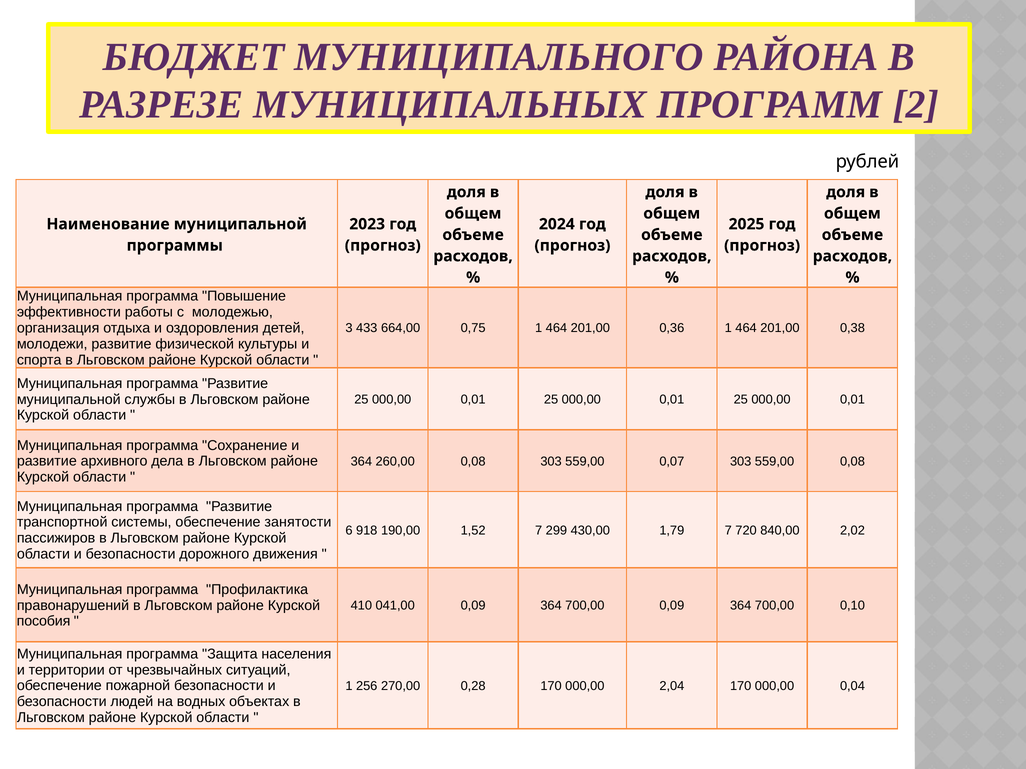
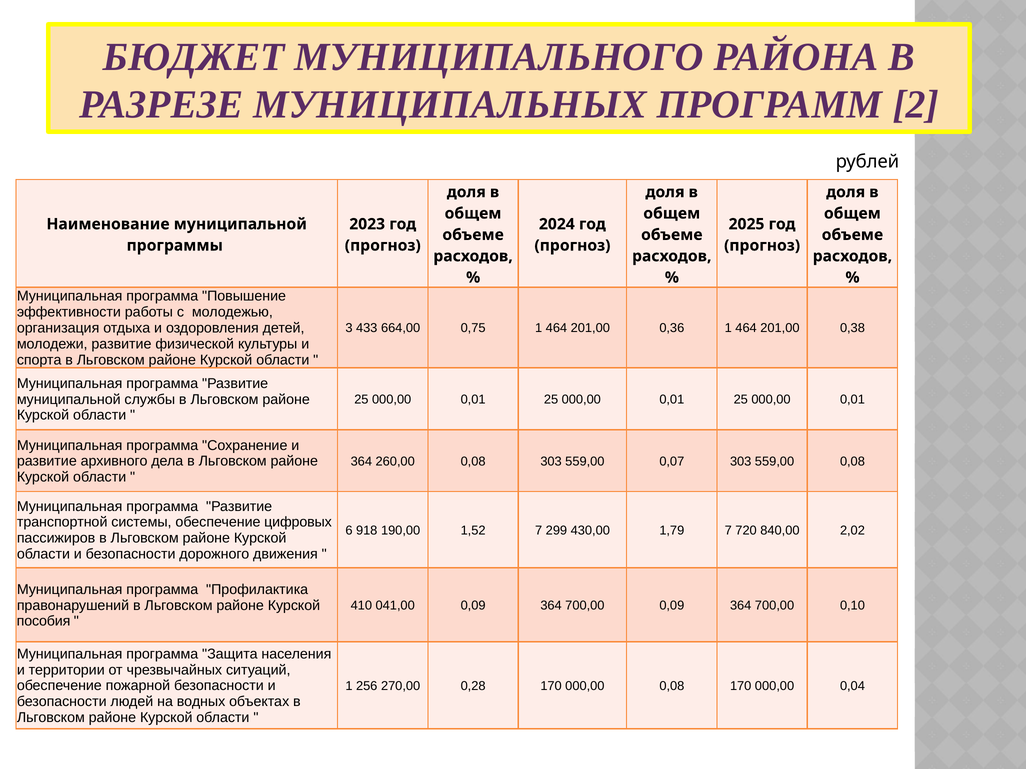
занятости: занятости -> цифровых (298, 523)
000,00 2,04: 2,04 -> 0,08 (672, 686)
